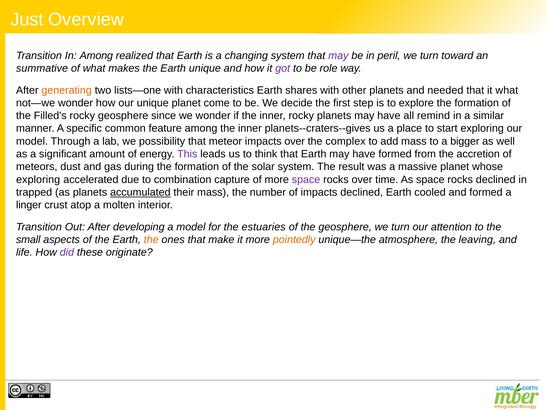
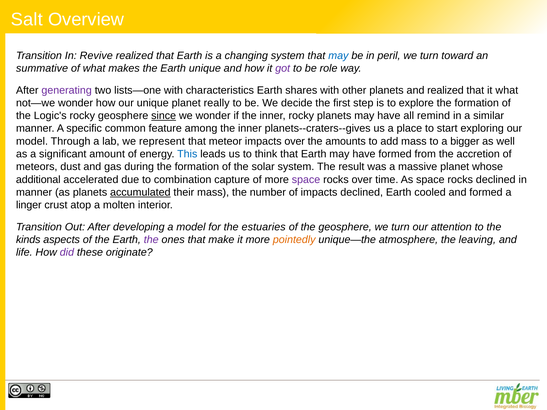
Just: Just -> Salt (27, 20)
In Among: Among -> Revive (96, 56)
may colour: purple -> blue (338, 56)
generating colour: orange -> purple (67, 90)
and needed: needed -> realized (445, 90)
come: come -> really (217, 103)
Filled's: Filled's -> Logic's (50, 116)
since underline: none -> present (164, 116)
possibility: possibility -> represent (162, 141)
complex: complex -> amounts (346, 141)
This colour: purple -> blue (187, 154)
exploring: exploring -> additional (38, 180)
trapped: trapped -> manner (34, 192)
small: small -> kinds (28, 240)
the colour: orange -> purple (151, 240)
